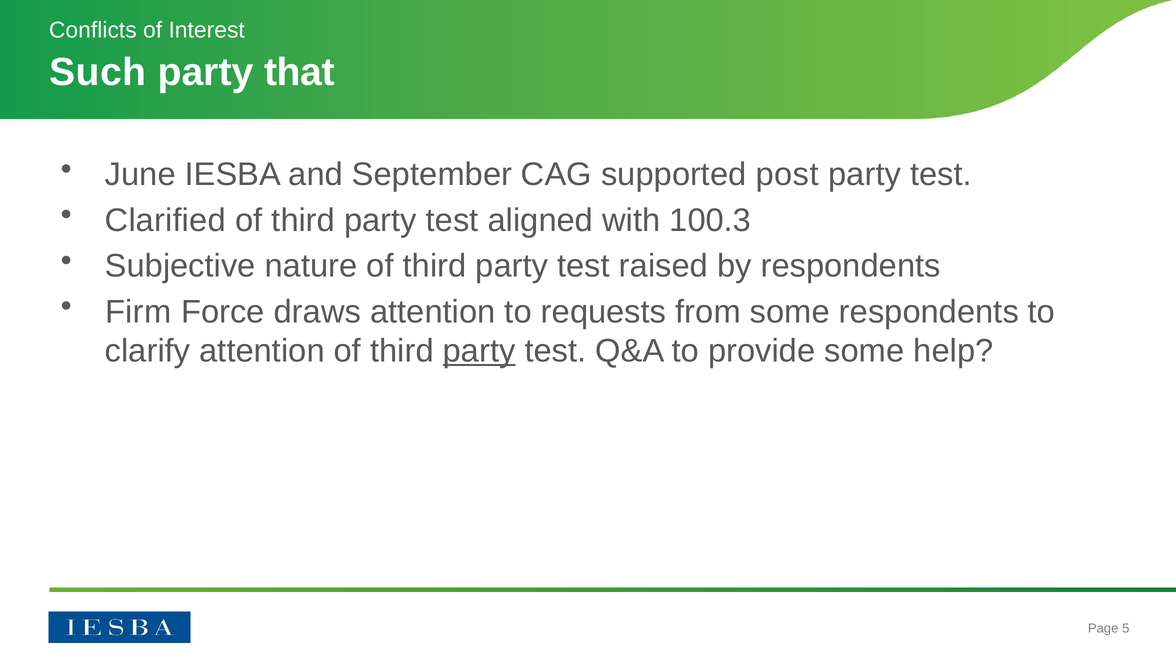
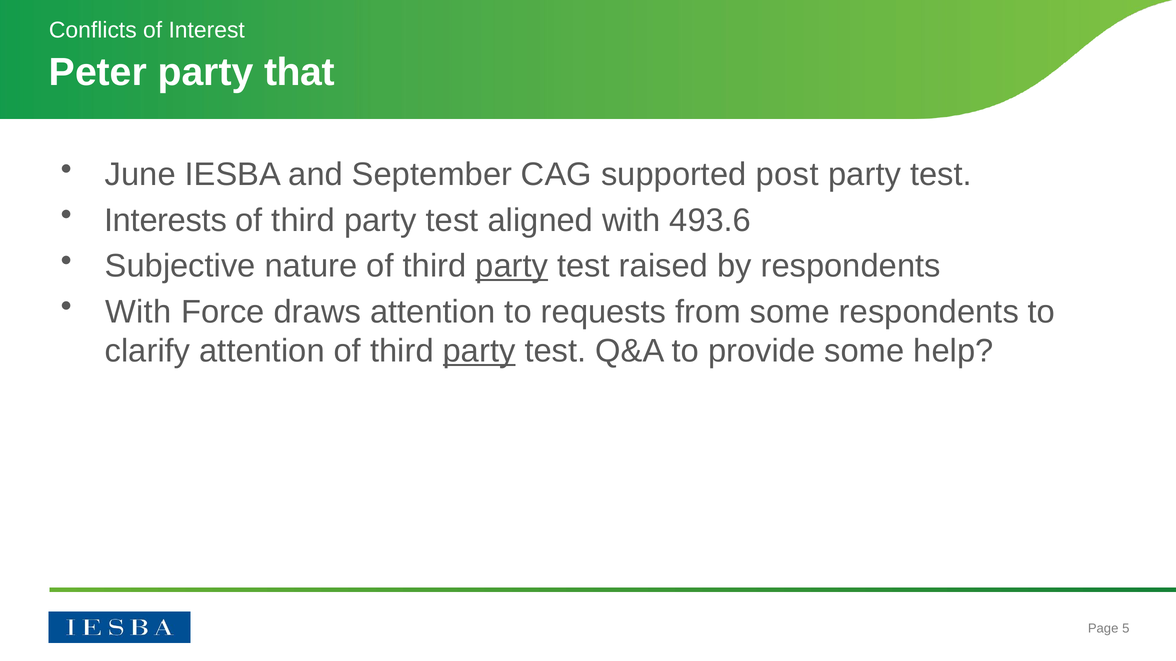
Such: Such -> Peter (98, 73)
Clarified: Clarified -> Interests (166, 221)
100.3: 100.3 -> 493.6 (710, 221)
party underline: none -> present (512, 266)
Firm: Firm -> With (138, 312)
